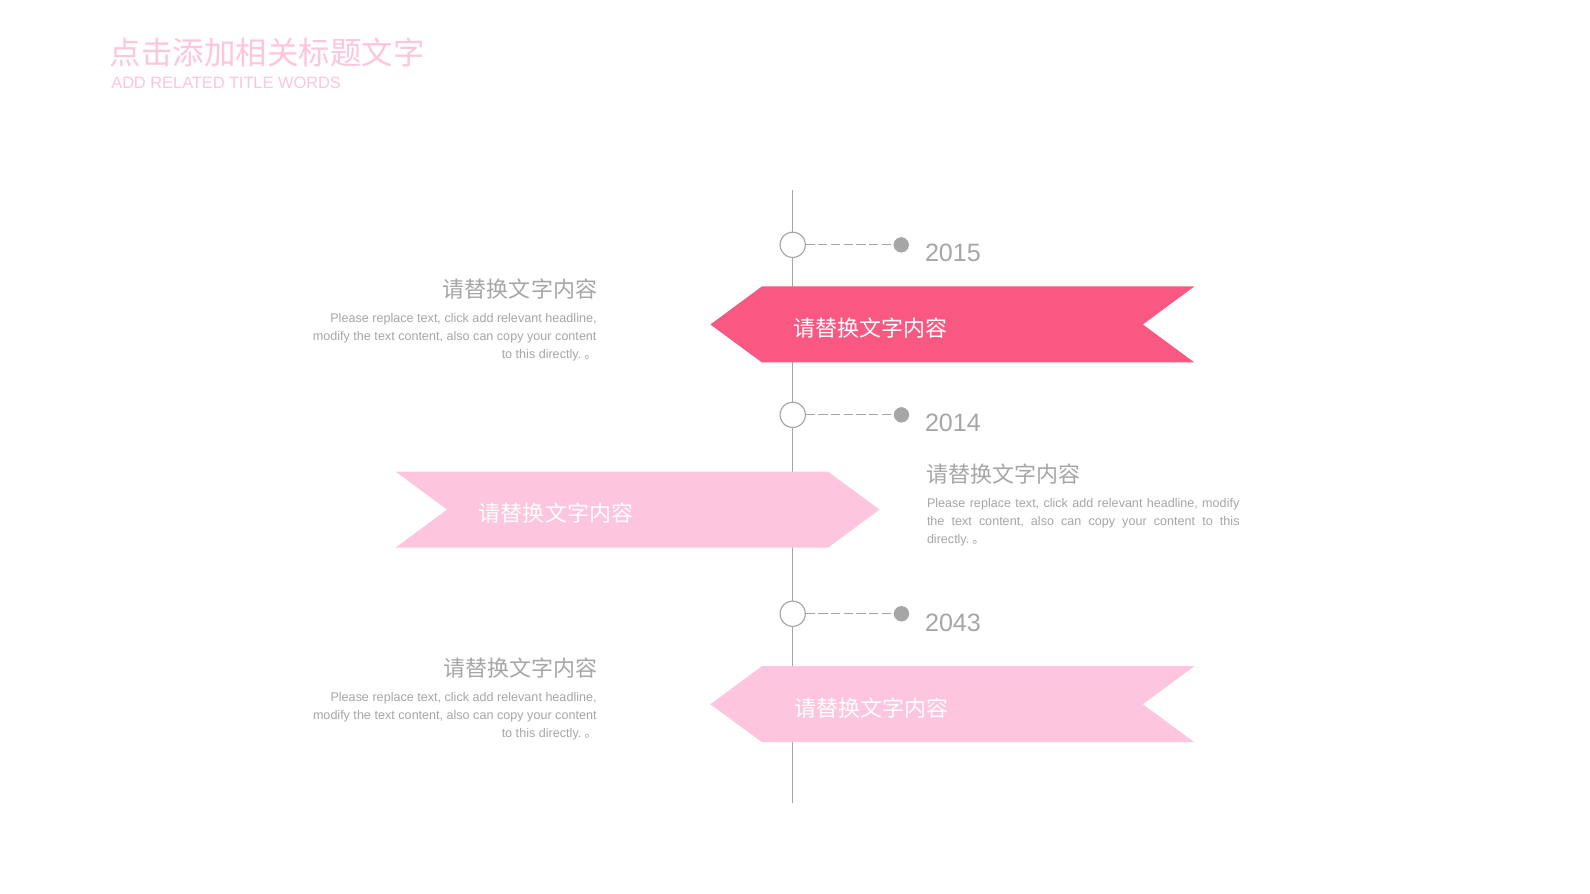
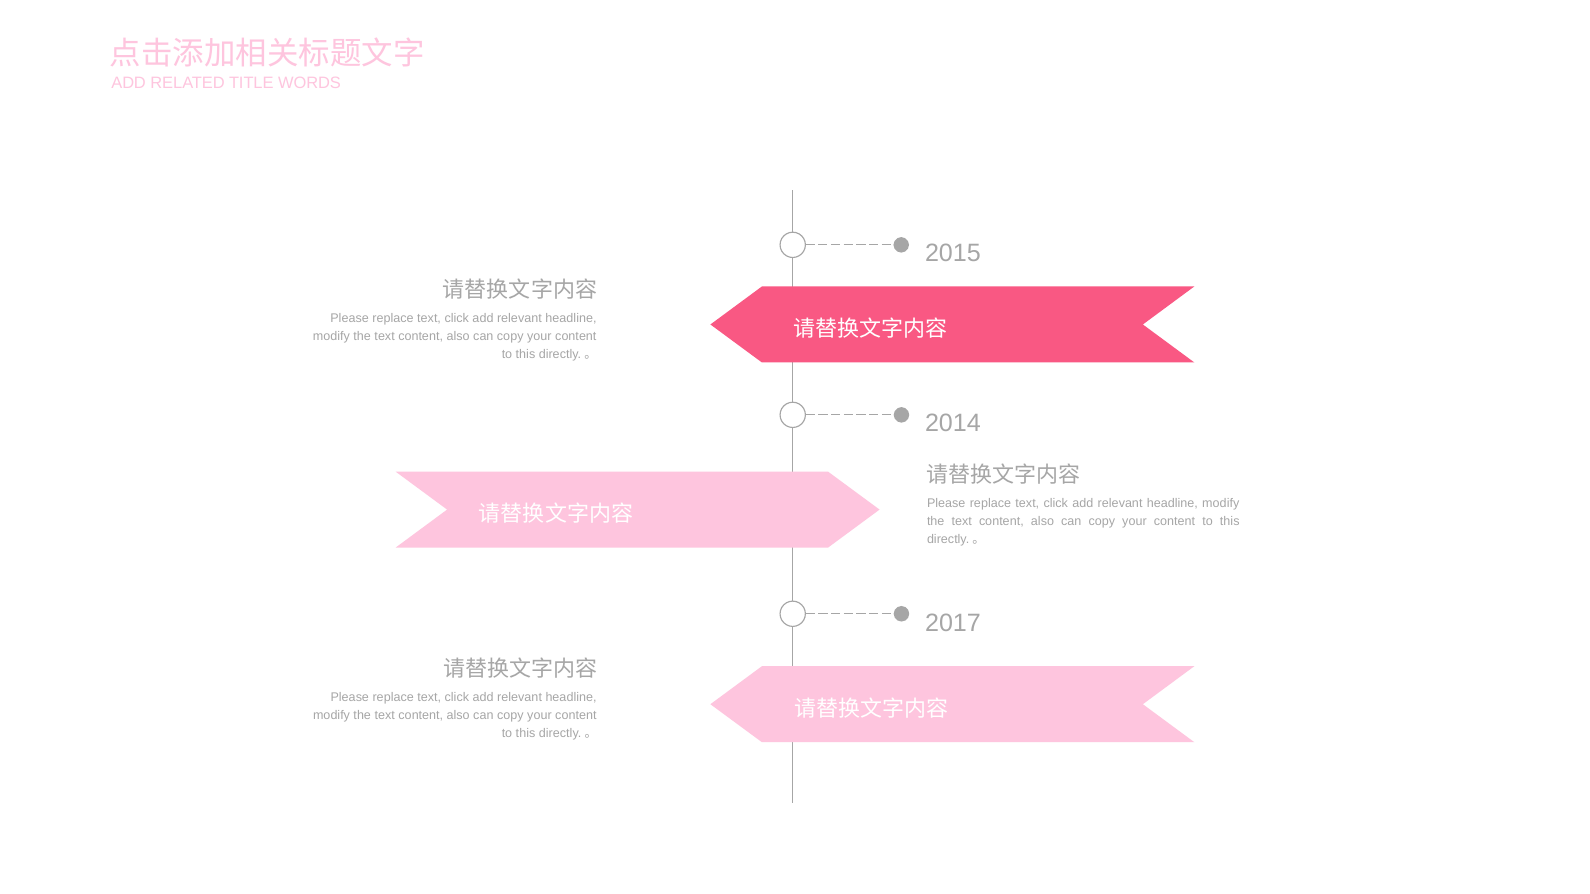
2043: 2043 -> 2017 (953, 623)
